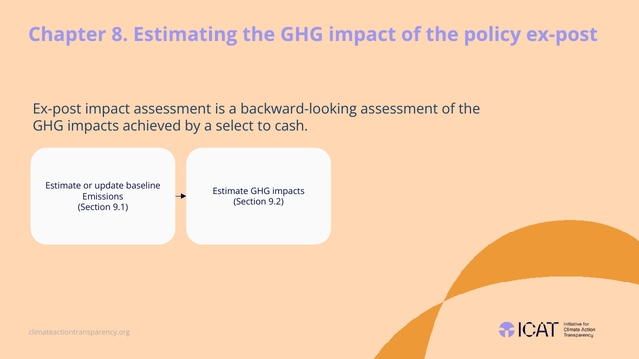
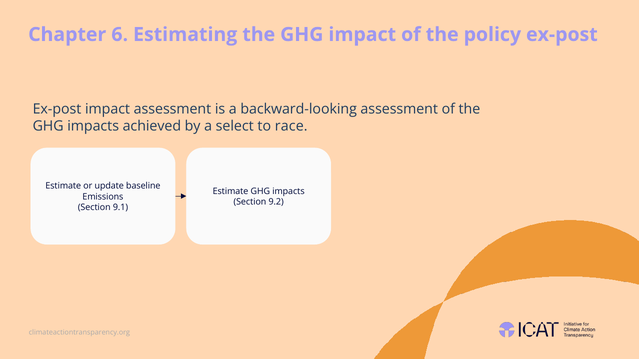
8: 8 -> 6 (120, 35)
cash: cash -> race (291, 126)
